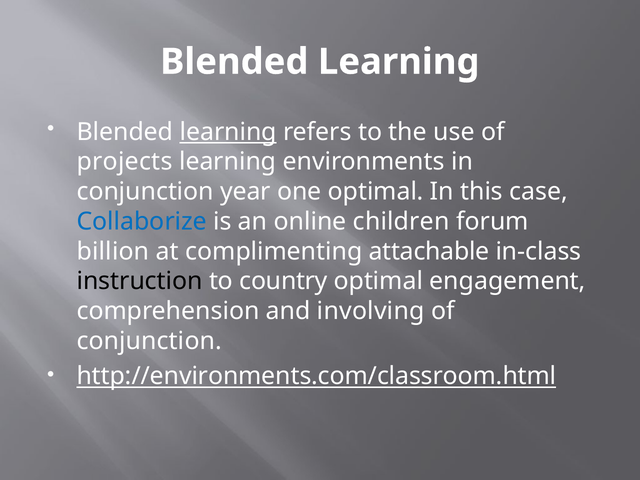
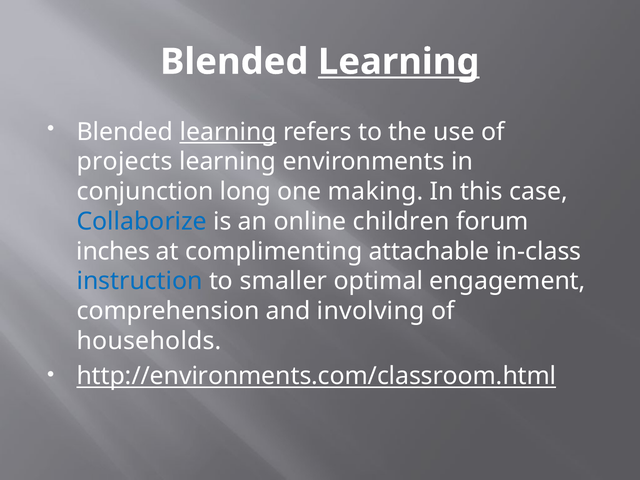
Learning underline: none -> present (399, 62)
year: year -> long (246, 192)
one optimal: optimal -> making (376, 192)
billion: billion -> inches (113, 251)
instruction colour: black -> blue (140, 281)
country: country -> smaller (283, 281)
conjunction: conjunction -> households (149, 341)
